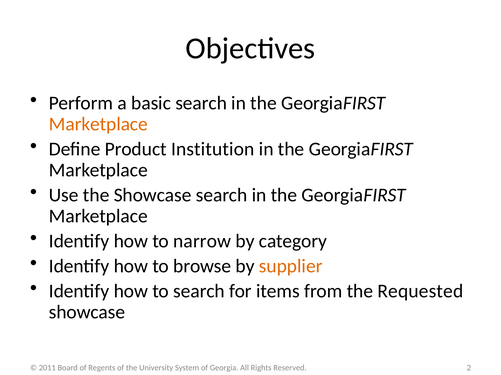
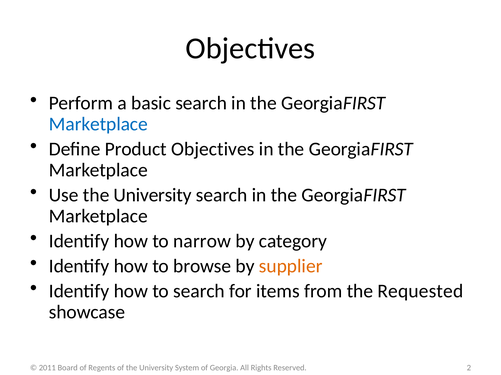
Marketplace colour: orange -> blue (98, 124)
Product Institution: Institution -> Objectives (213, 149)
Use the Showcase: Showcase -> University (153, 195)
